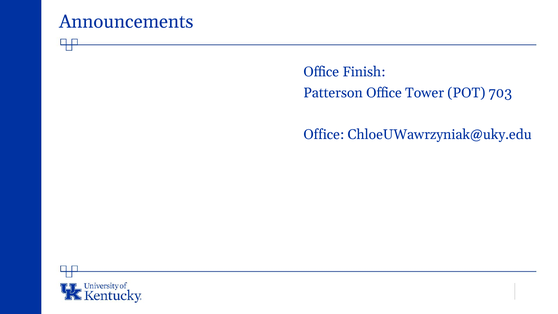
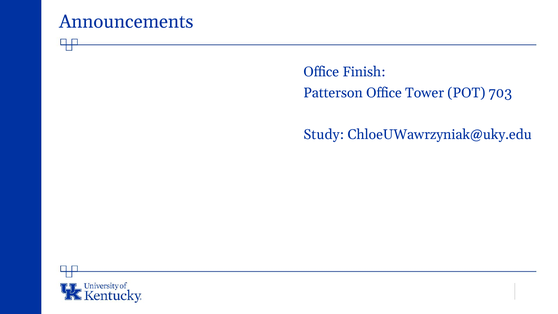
Office: Office -> Study (324, 135)
